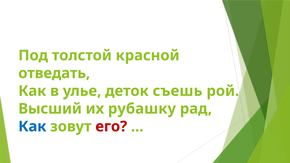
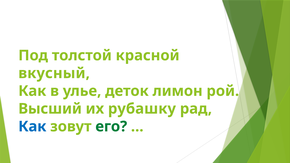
отведать: отведать -> вкусный (54, 73)
съешь: съешь -> лимон (178, 91)
его colour: red -> green (111, 127)
